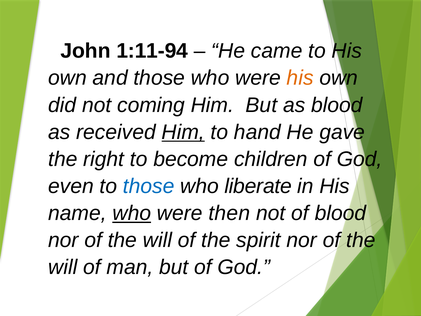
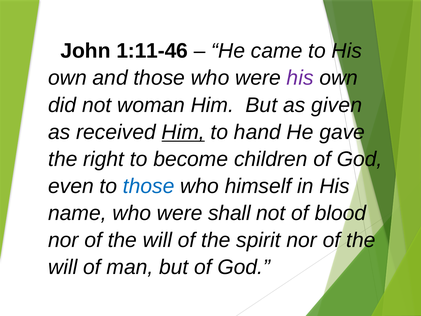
1:11-94: 1:11-94 -> 1:11-46 (152, 51)
his colour: orange -> purple (300, 78)
coming: coming -> woman (151, 105)
as blood: blood -> given (337, 105)
liberate: liberate -> himself (258, 186)
who underline: present -> none (132, 213)
then: then -> shall (229, 213)
